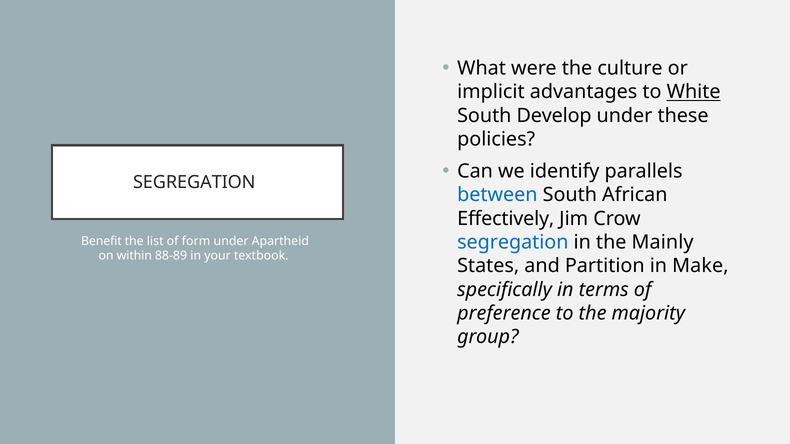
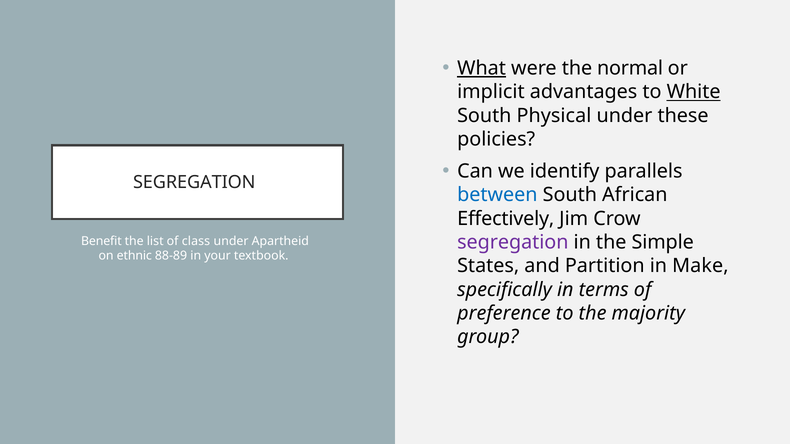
What underline: none -> present (482, 68)
culture: culture -> normal (630, 68)
Develop: Develop -> Physical (554, 116)
segregation colour: blue -> purple (513, 242)
Mainly: Mainly -> Simple (663, 242)
form: form -> class (196, 241)
within: within -> ethnic (134, 256)
